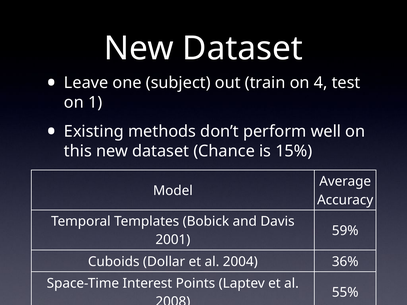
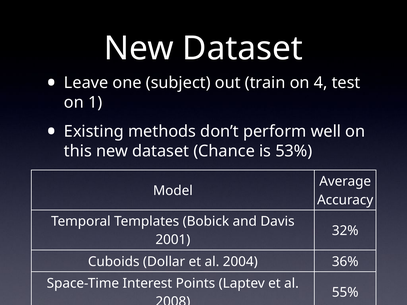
15%: 15% -> 53% (294, 151)
59%: 59% -> 32% (345, 231)
